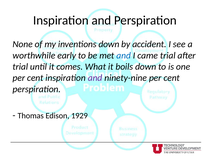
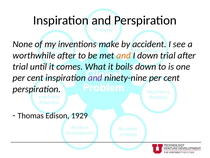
inventions down: down -> make (109, 44)
worthwhile early: early -> after (67, 55)
and colour: blue -> orange (124, 55)
I came: came -> down (148, 55)
